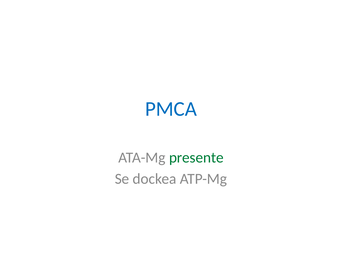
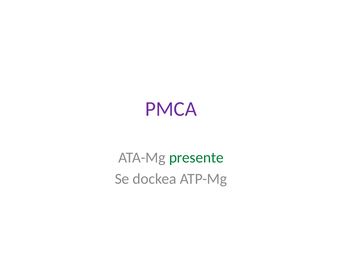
PMCA colour: blue -> purple (171, 109)
